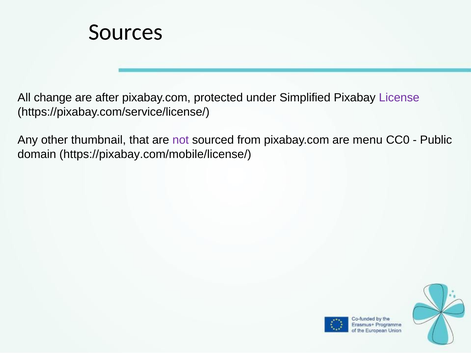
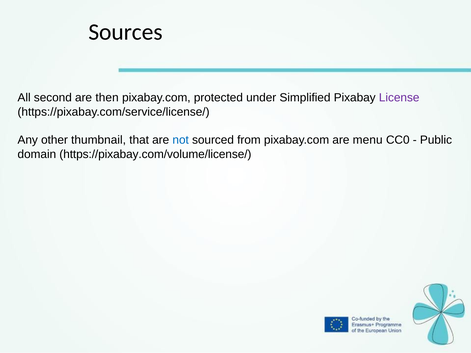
change: change -> second (53, 98)
after: after -> then (107, 98)
not colour: purple -> blue (181, 140)
https://pixabay.com/mobile/license/: https://pixabay.com/mobile/license/ -> https://pixabay.com/volume/license/ (155, 154)
